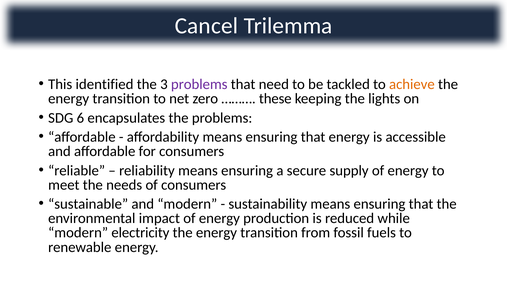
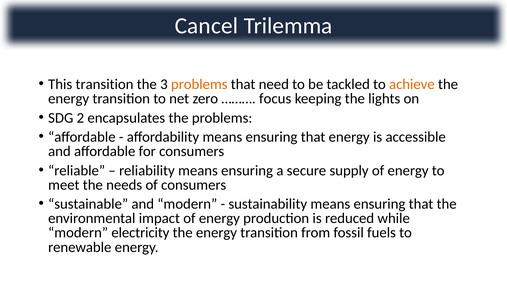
This identified: identified -> transition (105, 84)
problems colour: purple -> orange (199, 84)
these: these -> focus (275, 99)
6: 6 -> 2 (80, 118)
